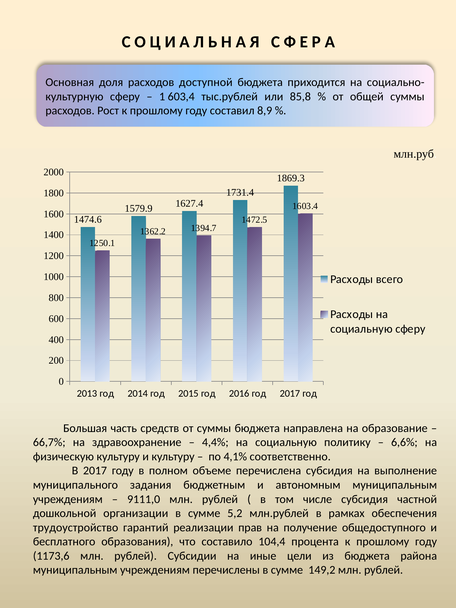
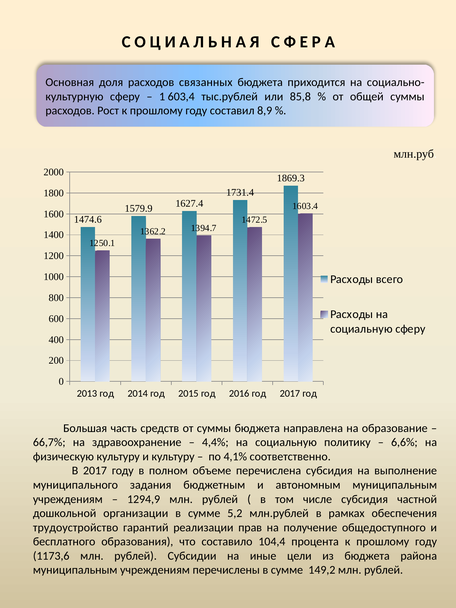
доступной: доступной -> связанных (206, 82)
9111,0: 9111,0 -> 1294,9 (144, 499)
